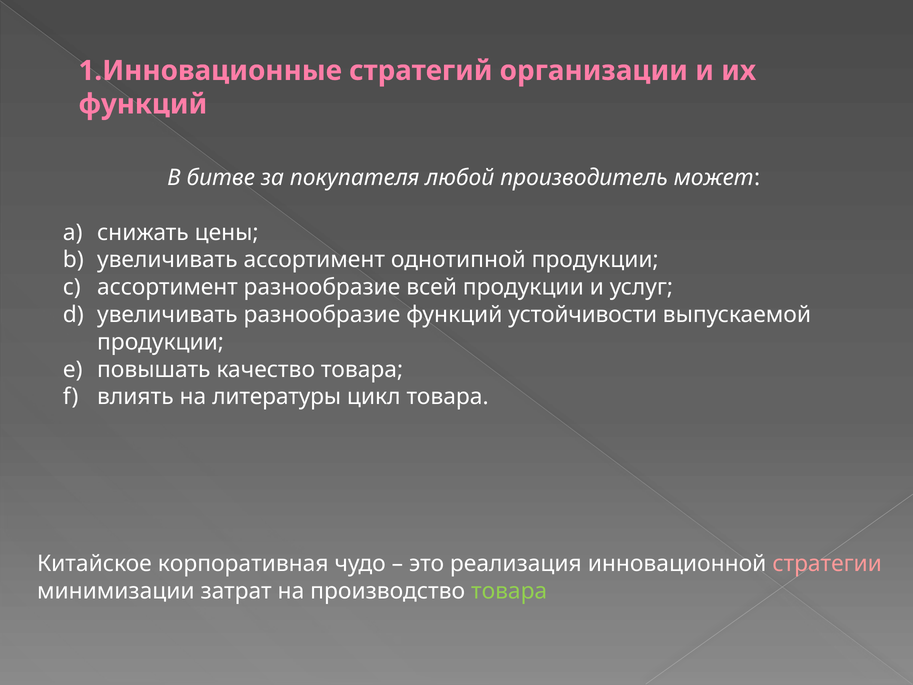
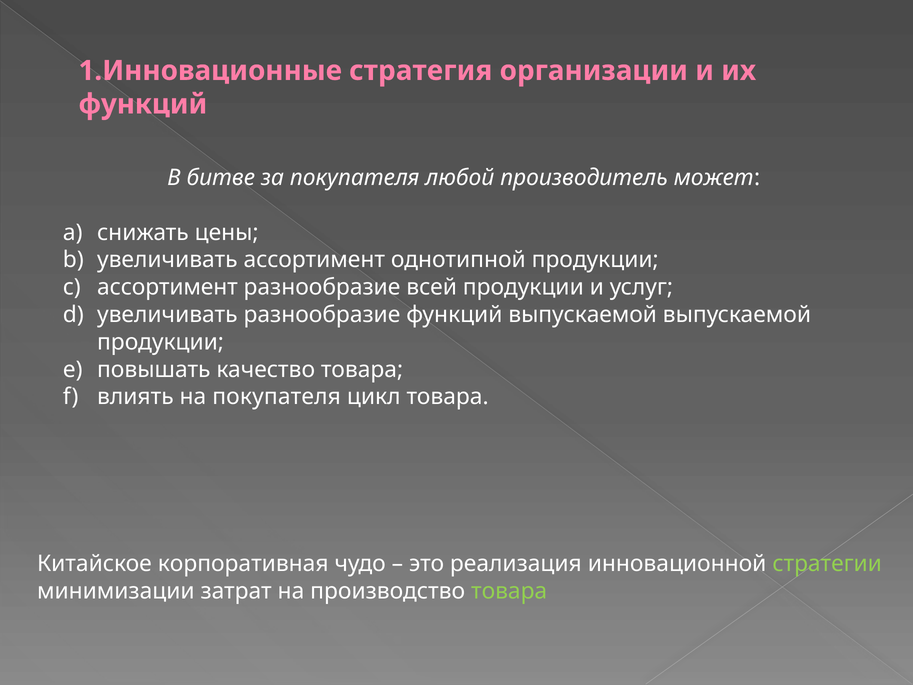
стратегий: стратегий -> стратегия (421, 71)
функций устойчивости: устойчивости -> выпускаемой (583, 315)
на литературы: литературы -> покупателя (277, 397)
стратегии colour: pink -> light green (827, 563)
